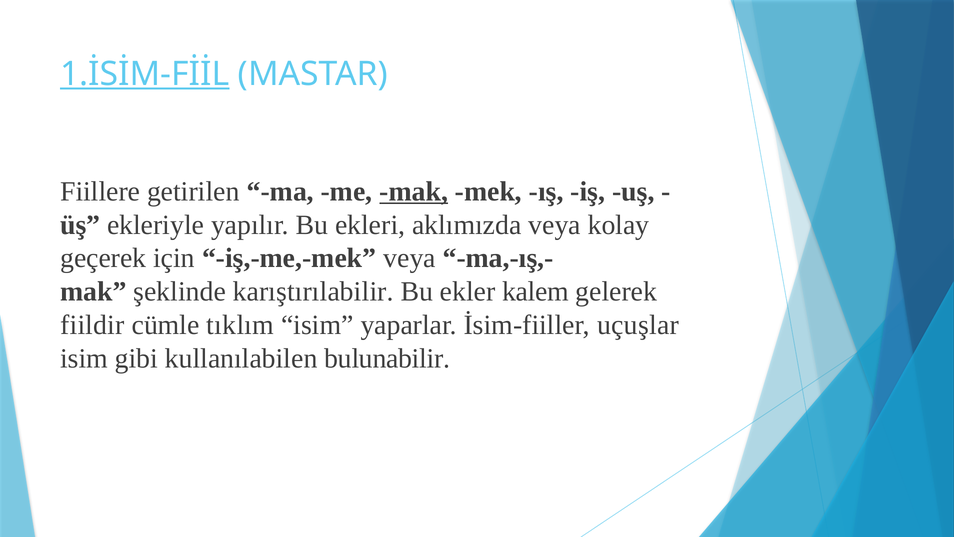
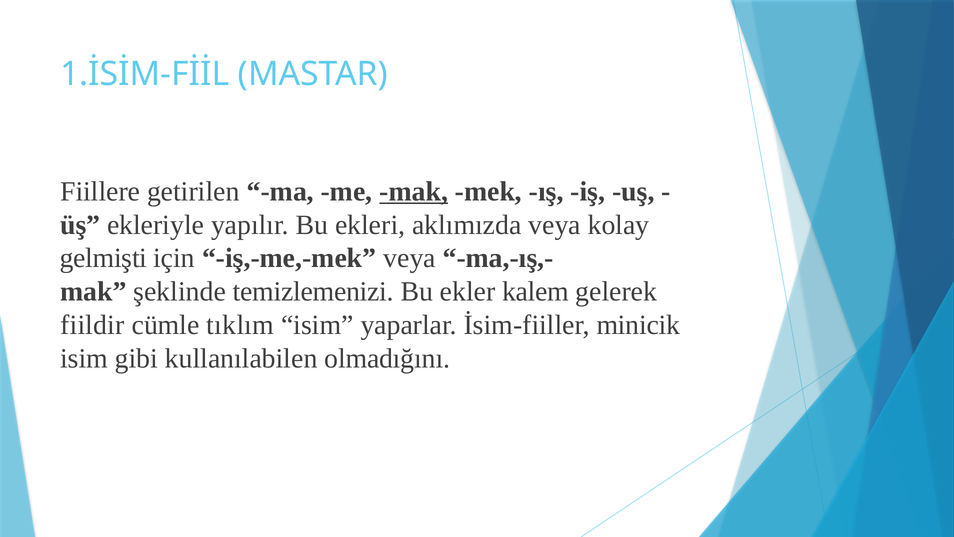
1.İSİM-FİİL underline: present -> none (145, 74)
geçerek: geçerek -> gelmişti (103, 258)
karıştırılabilir: karıştırılabilir -> temizlemenizi (313, 292)
uçuşlar: uçuşlar -> minicik (638, 325)
bulunabilir: bulunabilir -> olmadığını (387, 358)
